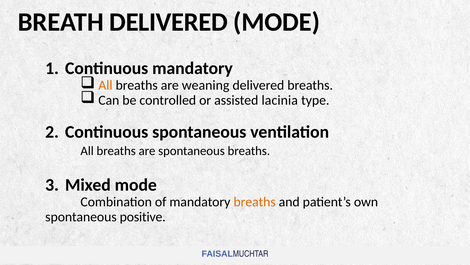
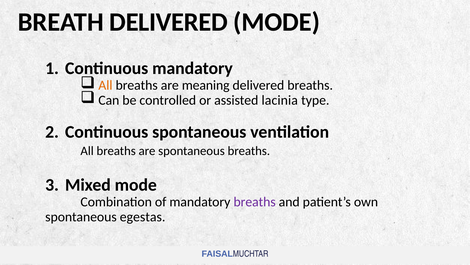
weaning: weaning -> meaning (206, 85)
breaths colour: orange -> purple (255, 201)
positive: positive -> egestas (143, 216)
